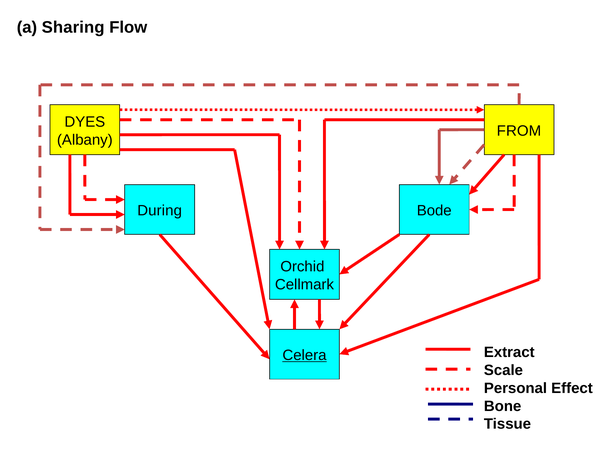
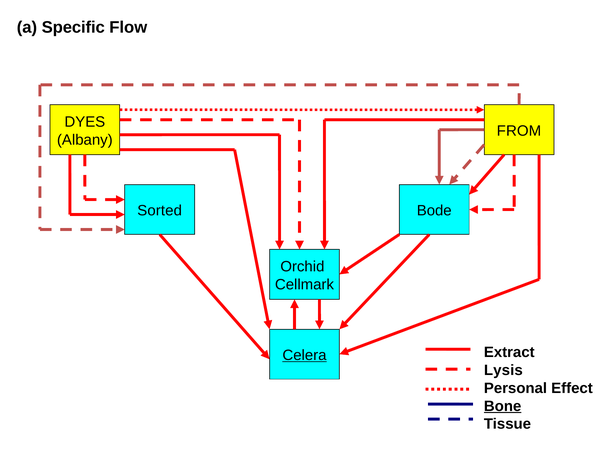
Sharing: Sharing -> Specific (73, 27)
During: During -> Sorted (160, 211)
Scale: Scale -> Lysis (503, 370)
Bone underline: none -> present (503, 406)
